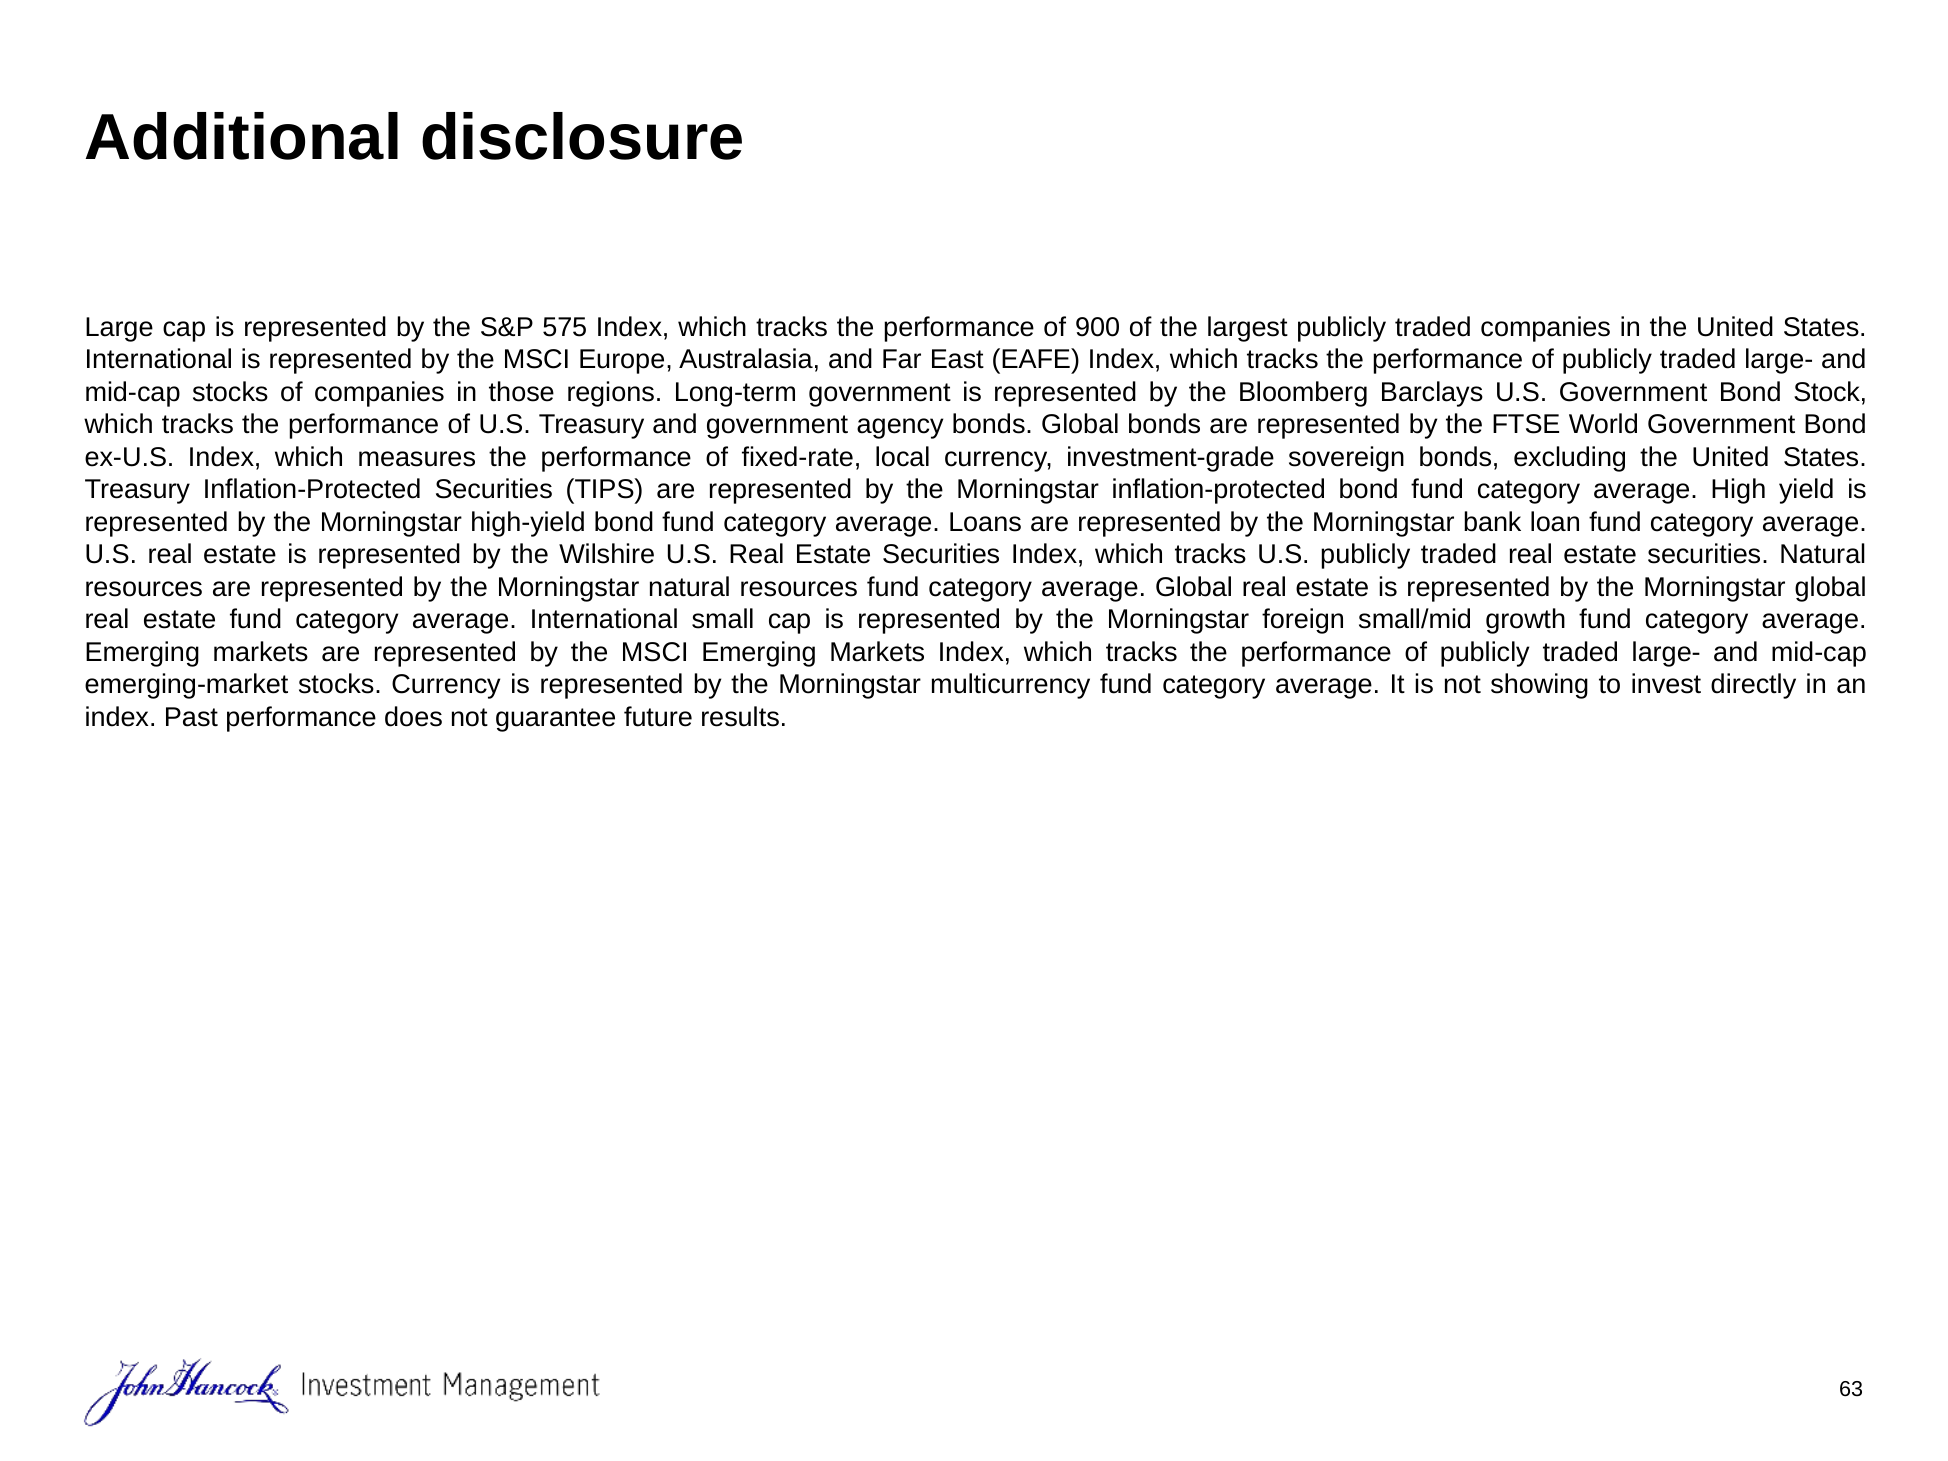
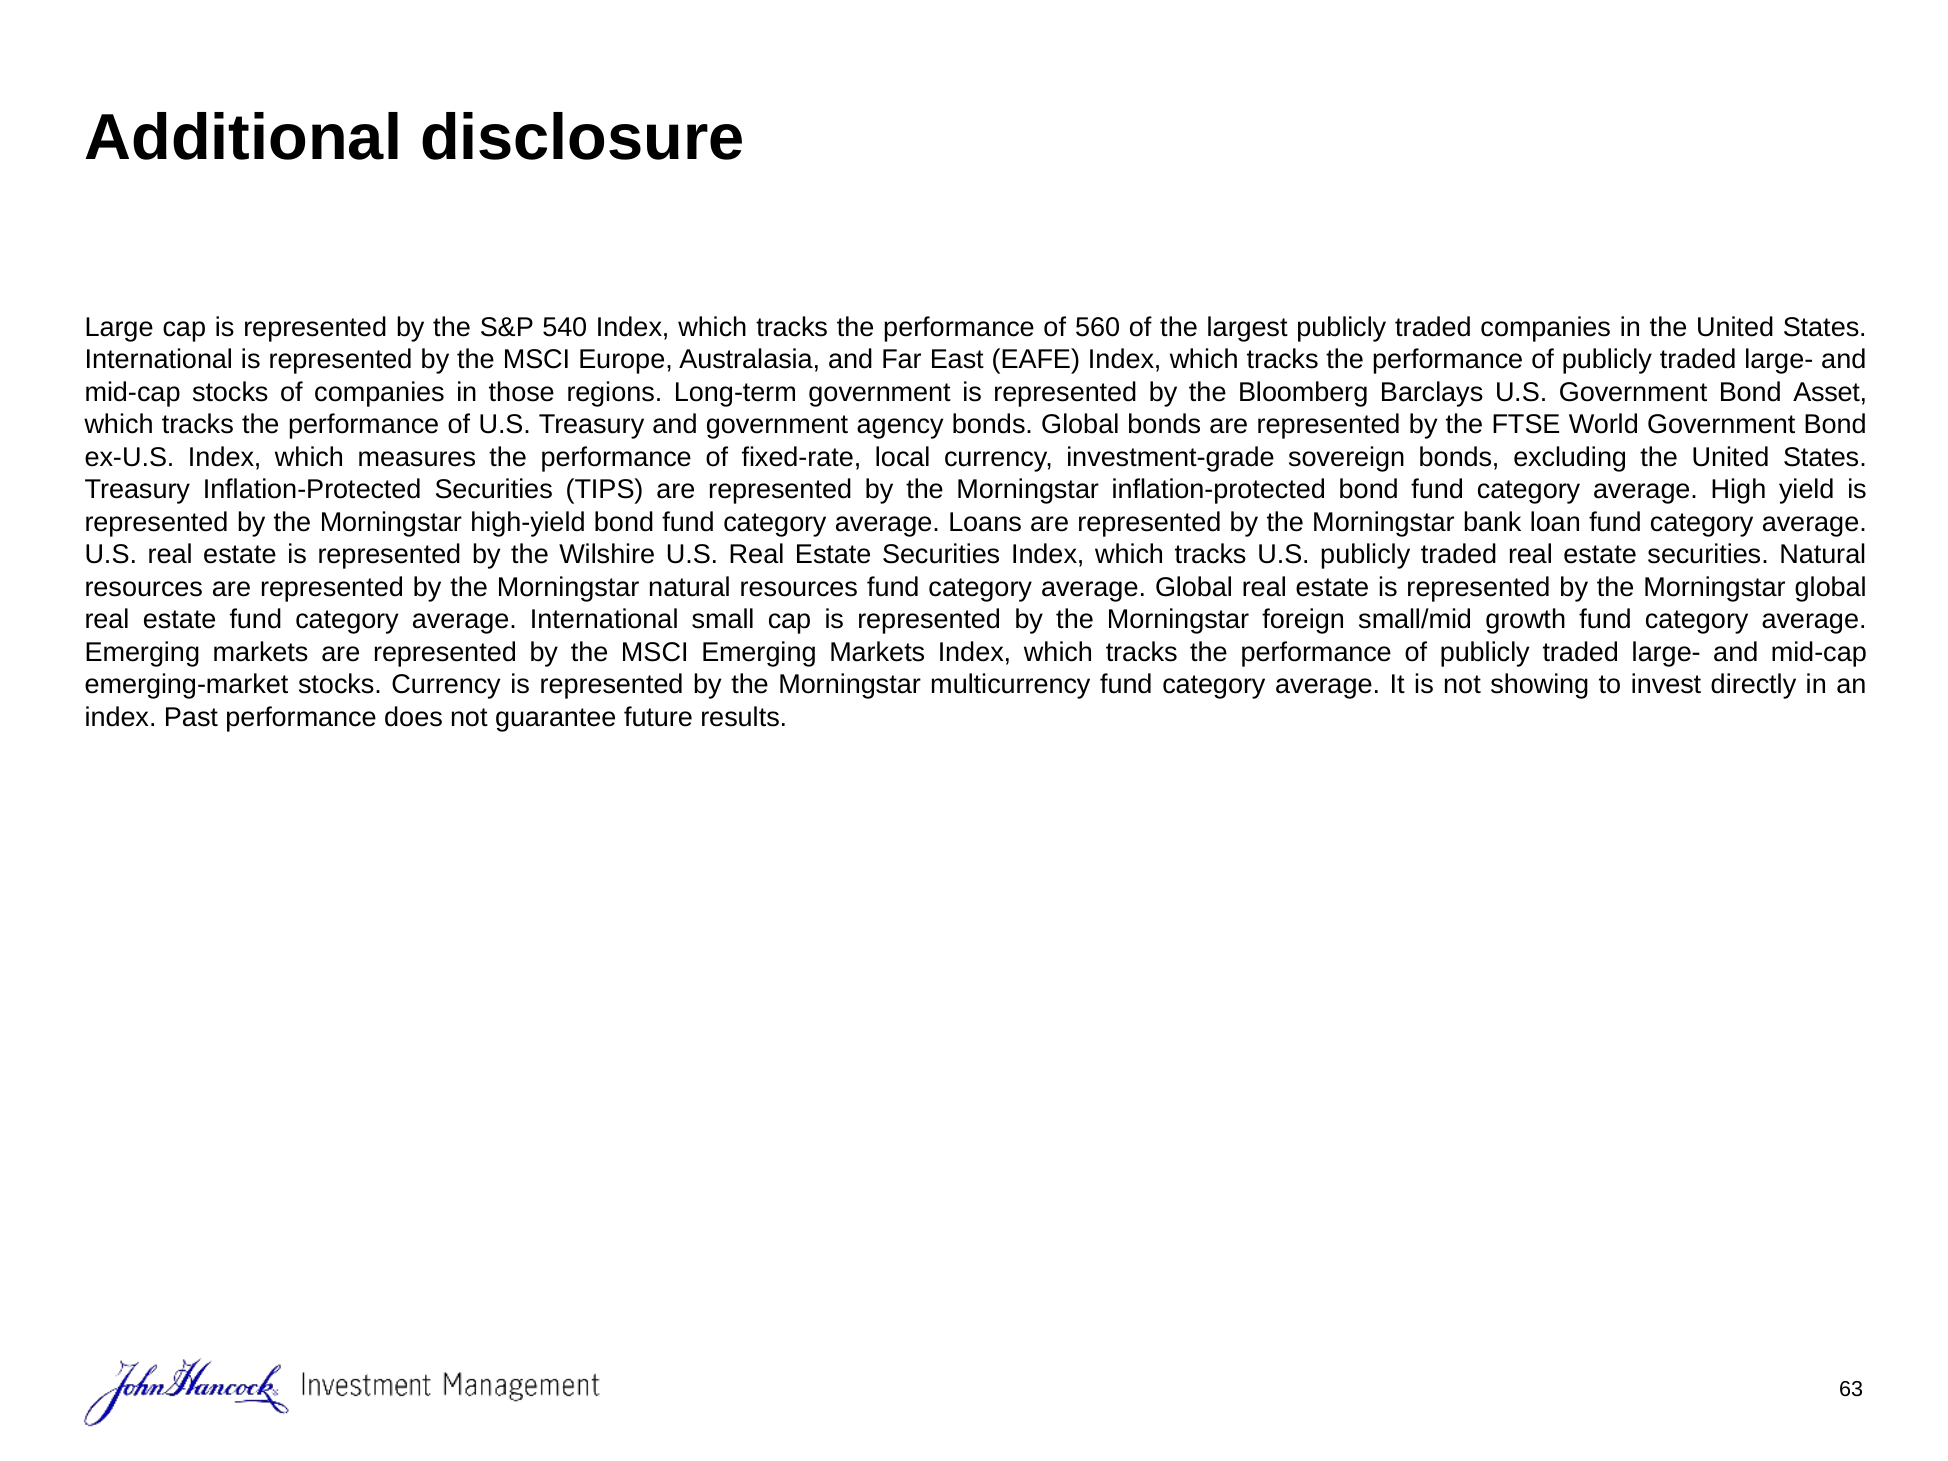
575: 575 -> 540 (565, 327)
900: 900 -> 560 (1098, 327)
Stock: Stock -> Asset (1830, 392)
